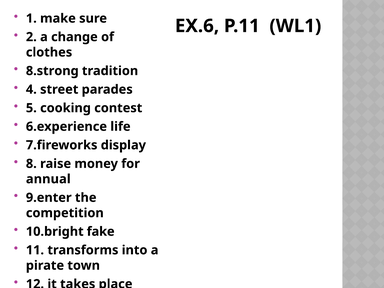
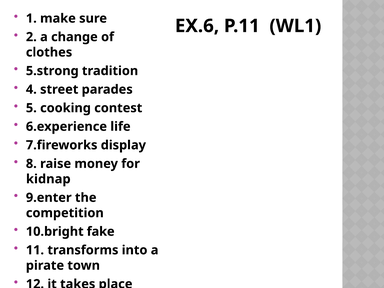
8.strong: 8.strong -> 5.strong (52, 71)
annual: annual -> kidnap (48, 179)
